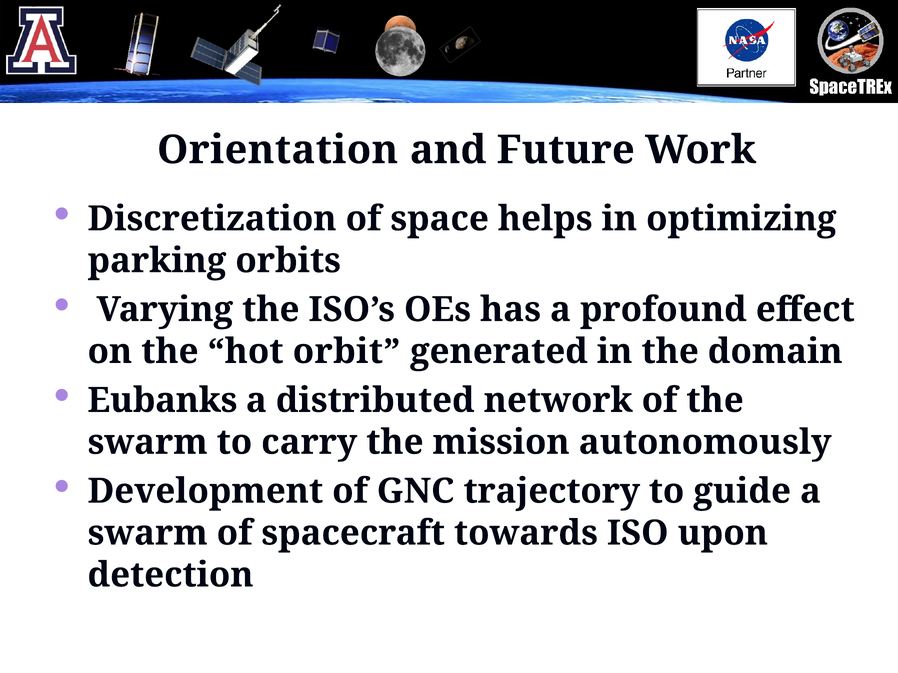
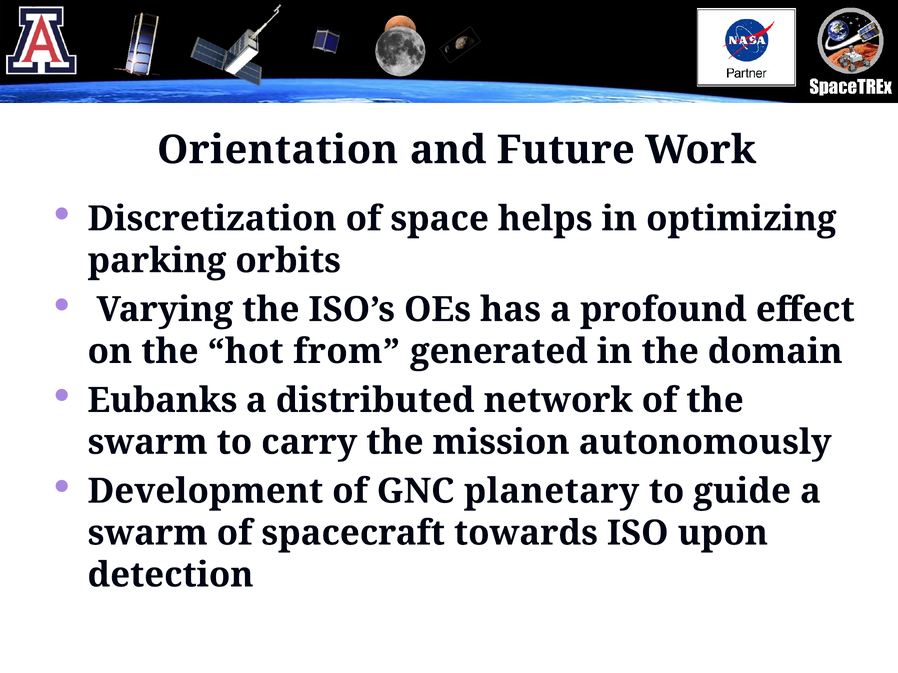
orbit: orbit -> from (347, 352)
trajectory: trajectory -> planetary (552, 492)
